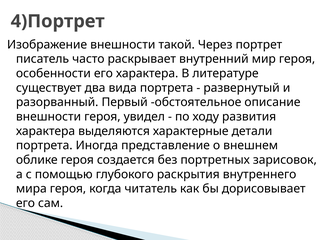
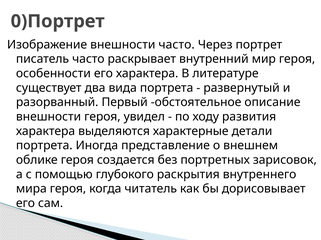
4)Портрет: 4)Портрет -> 0)Портрет (58, 21)
внешности такой: такой -> часто (177, 45)
